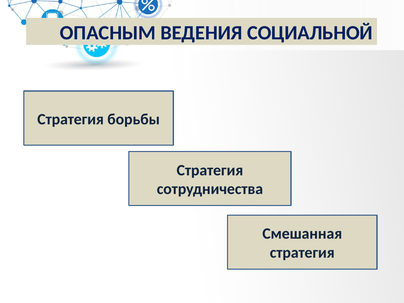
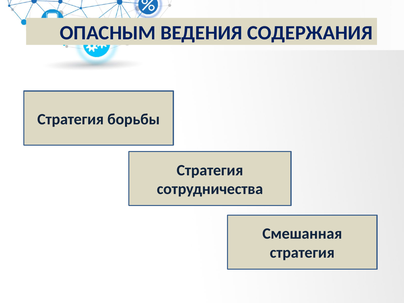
СОЦИАЛЬНОЙ: СОЦИАЛЬНОЙ -> СОДЕРЖАНИЯ (310, 33)
